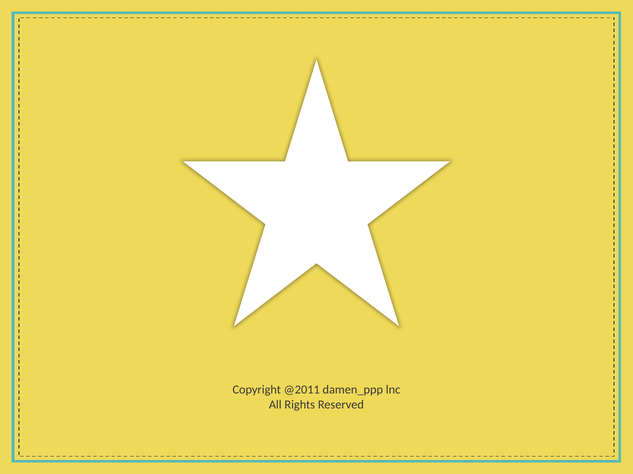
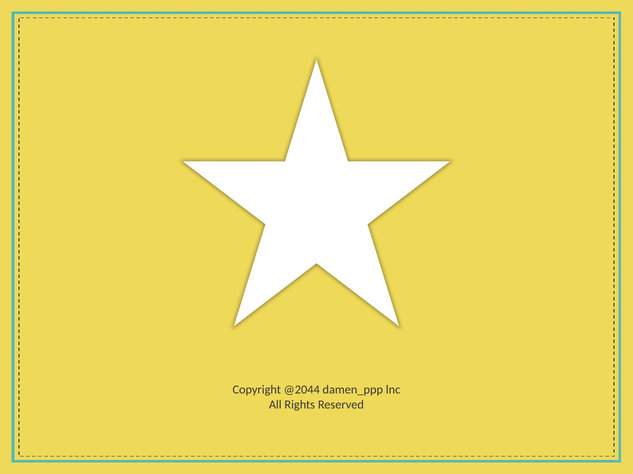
@2011: @2011 -> @2044 (302, 390)
